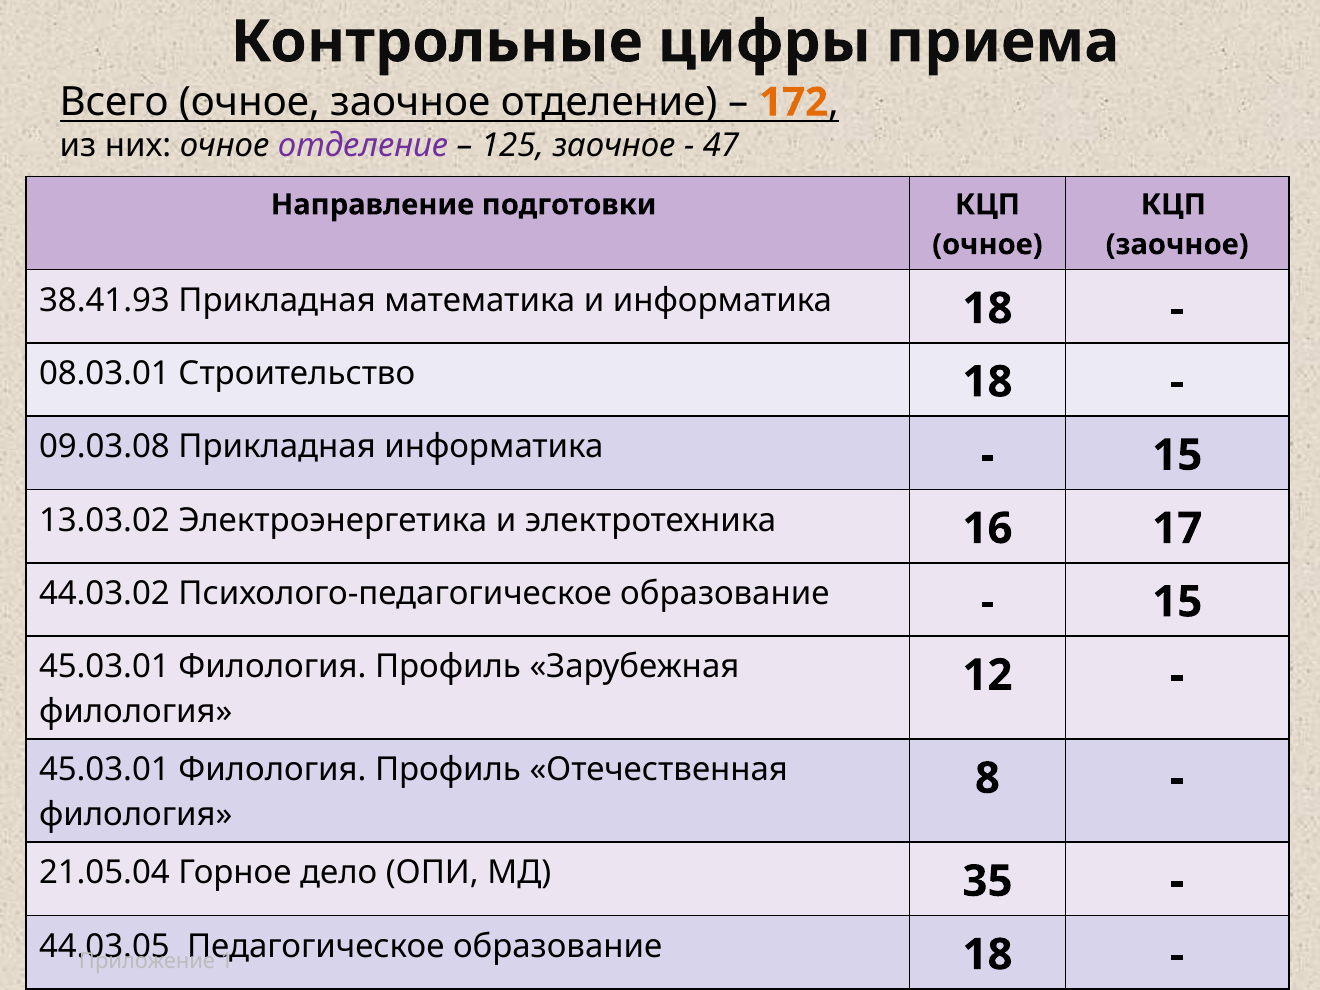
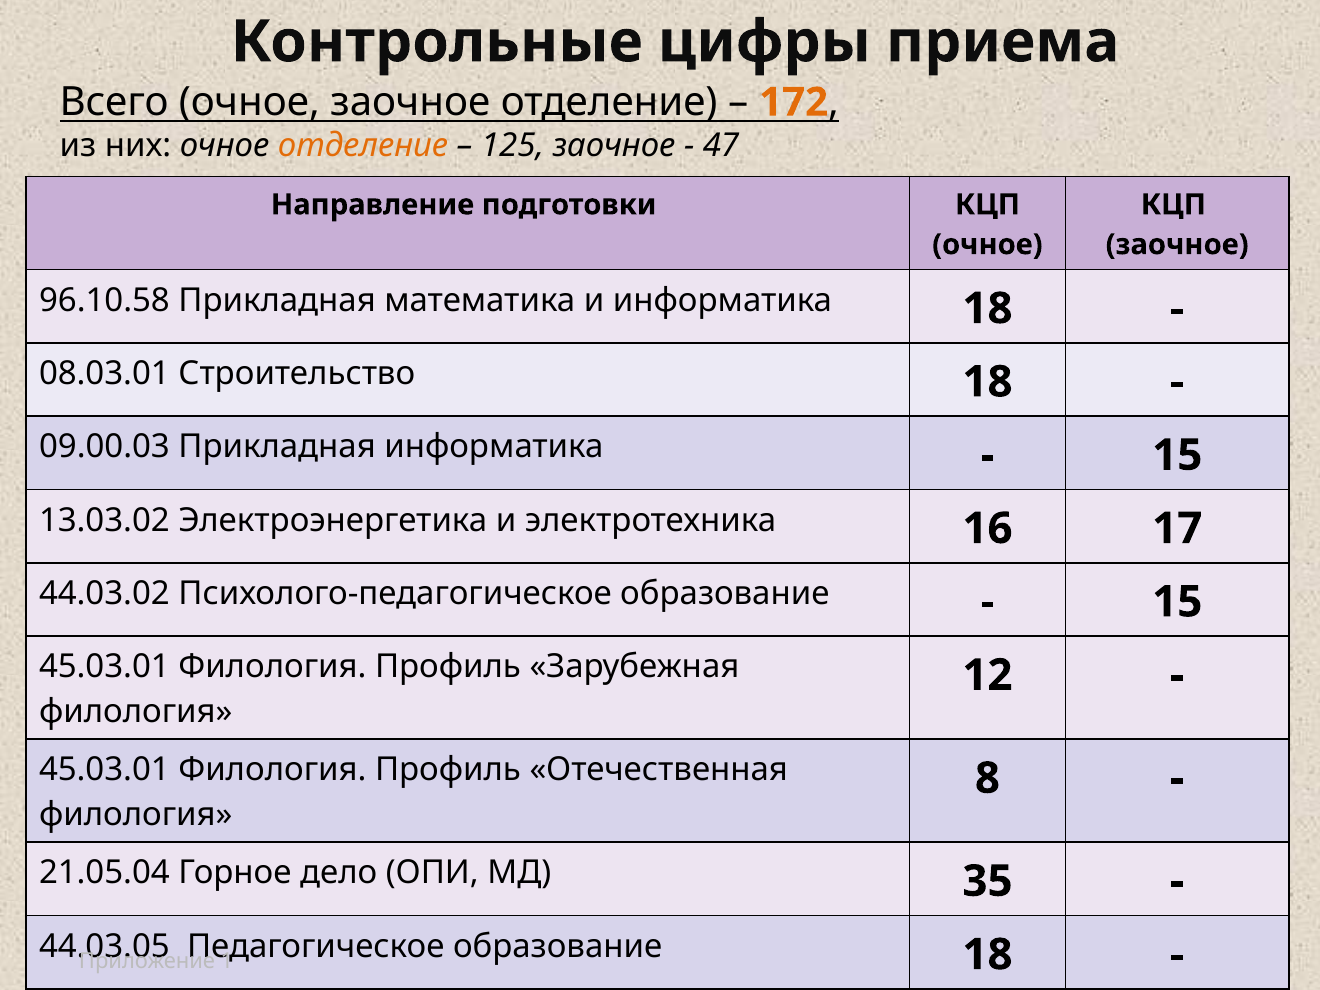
отделение colour: purple -> orange (363, 146)
38.41.93: 38.41.93 -> 96.10.58 (105, 300)
09.03.08: 09.03.08 -> 09.00.03 (105, 447)
